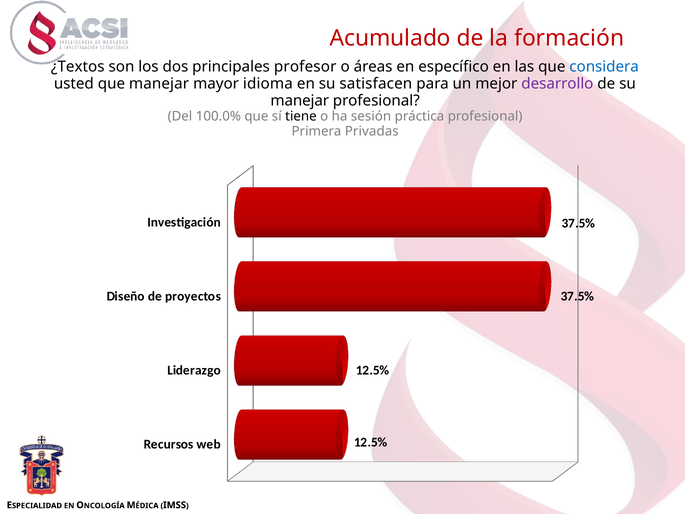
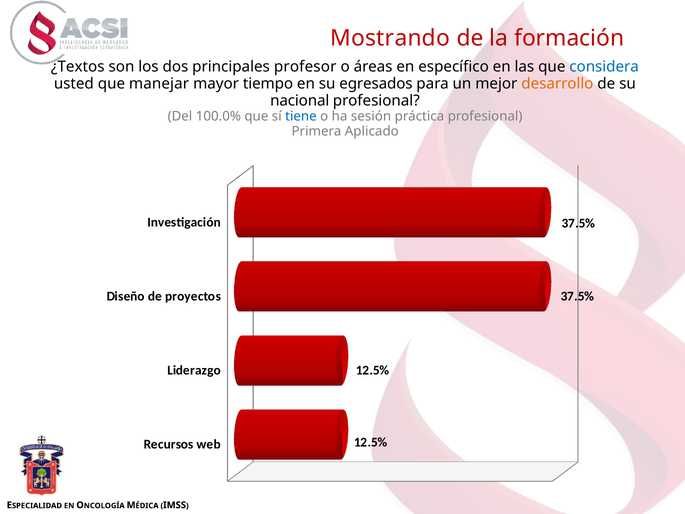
Acumulado: Acumulado -> Mostrando (390, 38)
idioma: idioma -> tiempo (268, 84)
satisfacen: satisfacen -> egresados (376, 84)
desarrollo colour: purple -> orange (557, 84)
manejar: manejar -> nacional (300, 101)
tiene colour: black -> blue (301, 117)
Privadas: Privadas -> Aplicado (372, 131)
